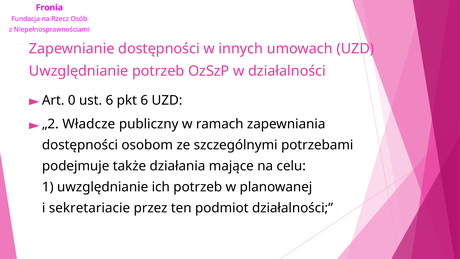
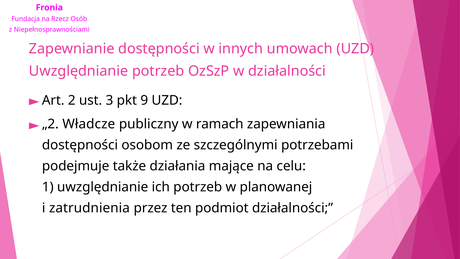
0: 0 -> 2 (72, 100)
ust 6: 6 -> 3 (109, 100)
pkt 6: 6 -> 9 (144, 100)
sekretariacie: sekretariacie -> zatrudnienia (89, 208)
